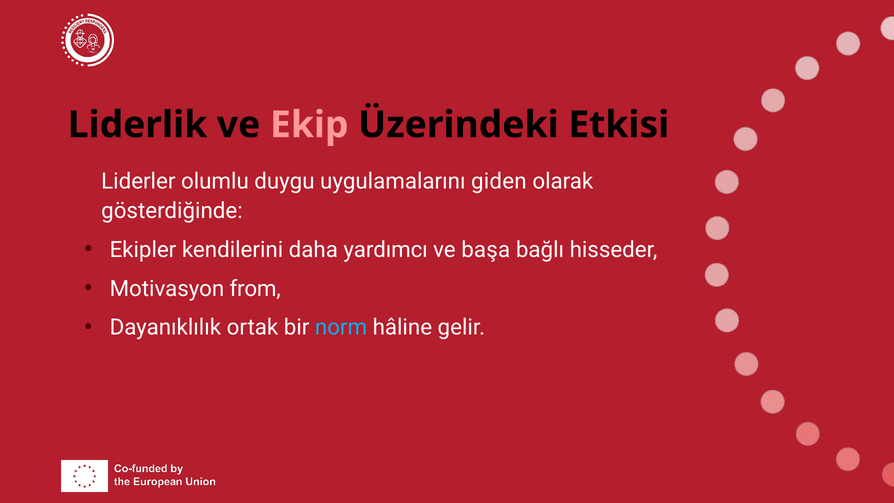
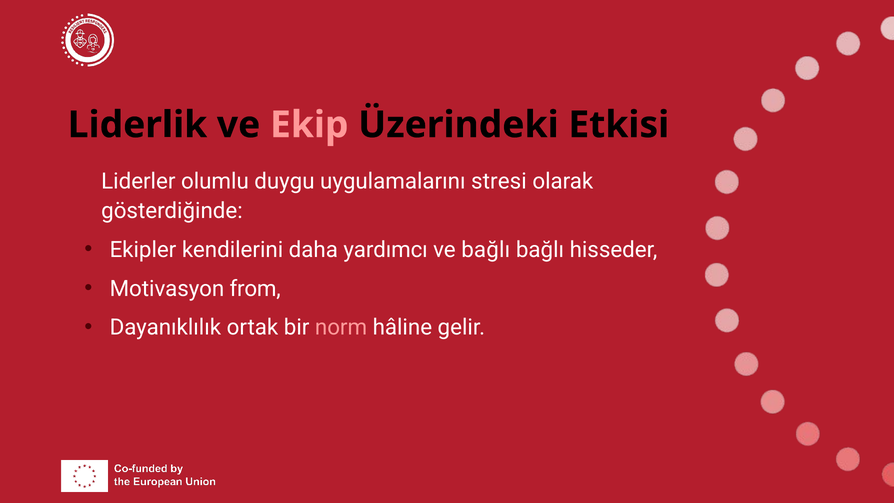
giden: giden -> stresi (499, 181)
ve başa: başa -> bağlı (486, 250)
norm colour: light blue -> pink (341, 327)
